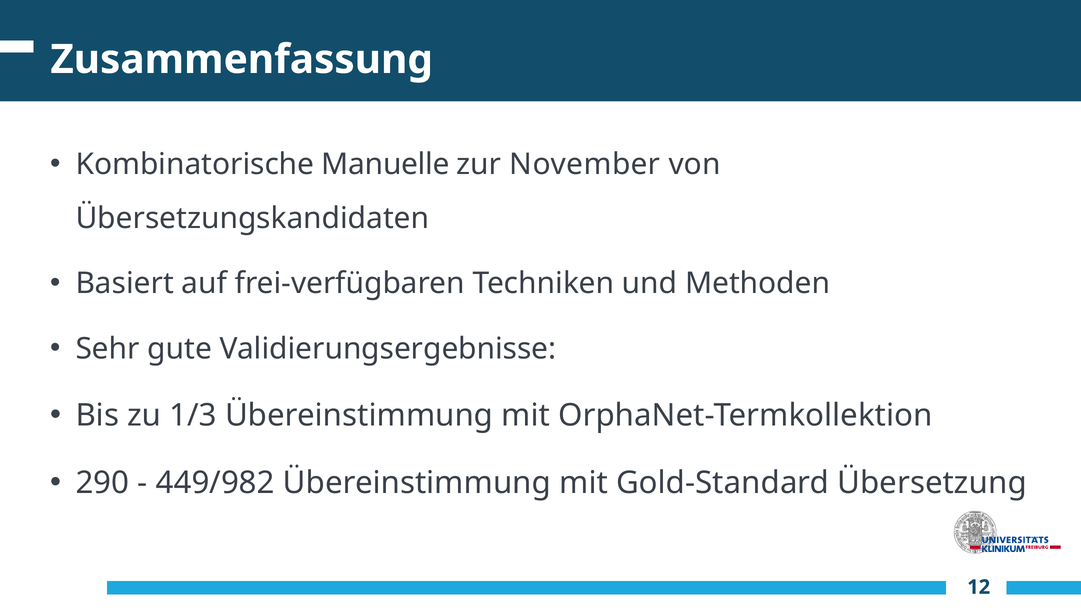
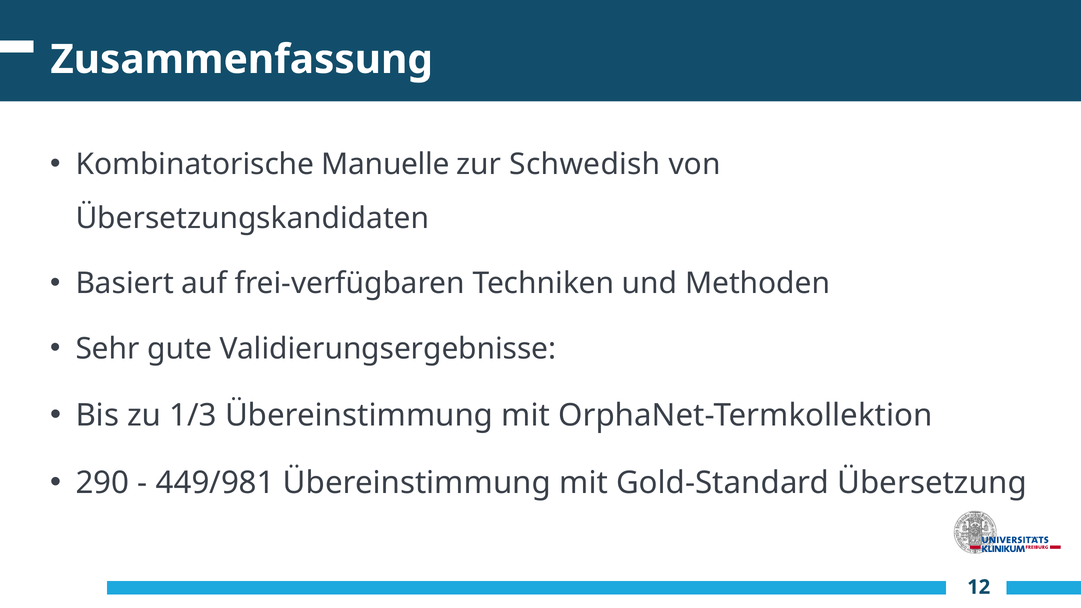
November: November -> Schwedish (585, 165)
449/982: 449/982 -> 449/981 (215, 483)
